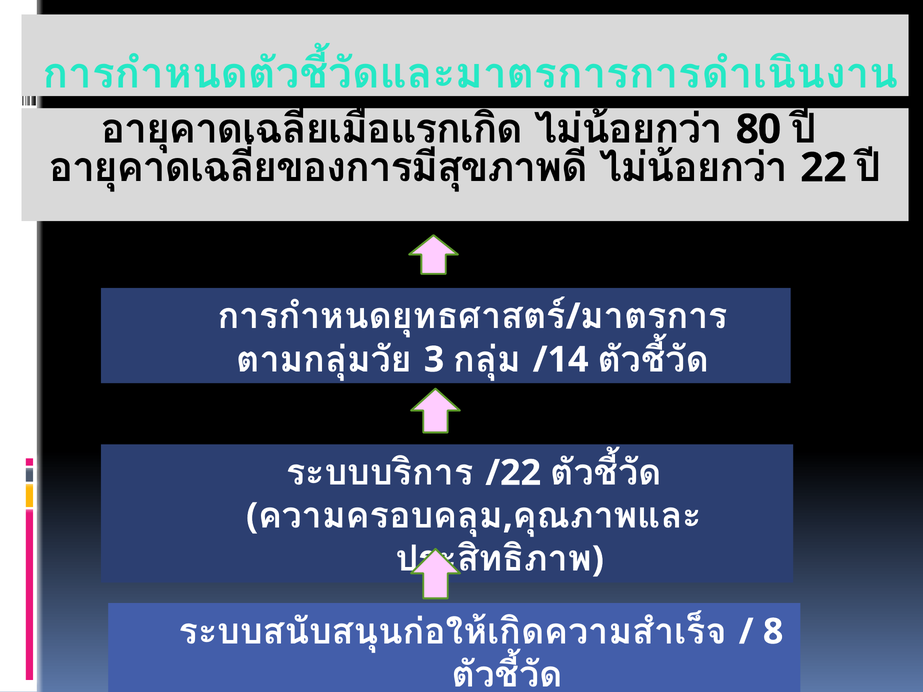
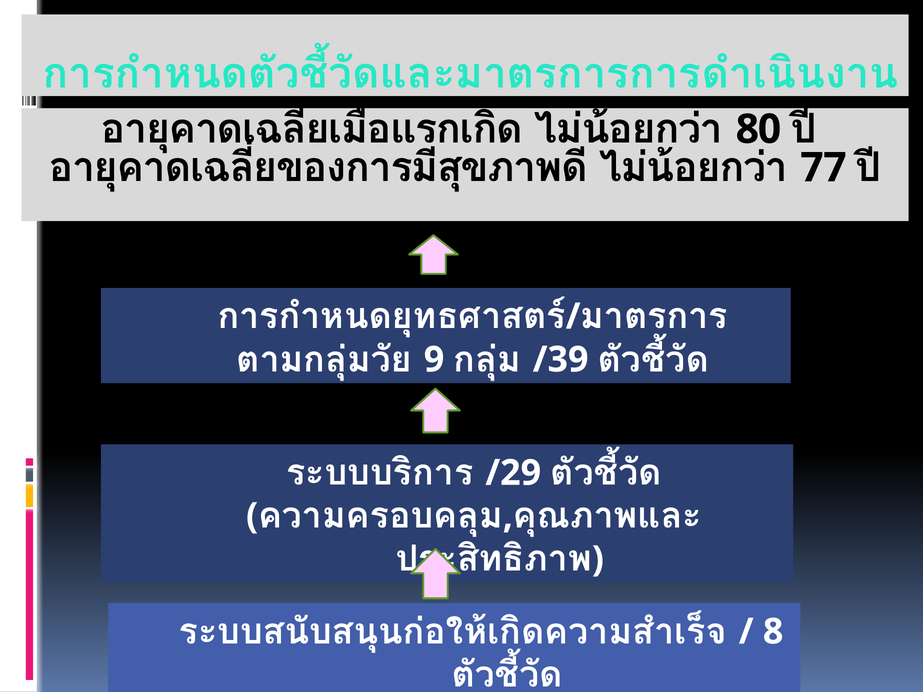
22: 22 -> 77 (823, 168)
3: 3 -> 9 (434, 360)
/14: /14 -> /39 (561, 360)
/22: /22 -> /29 (513, 473)
